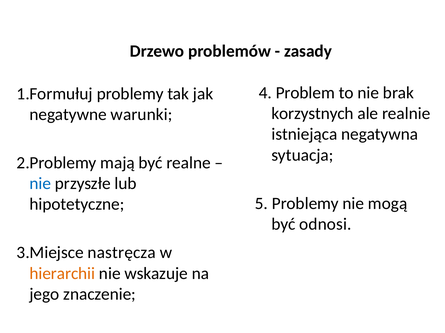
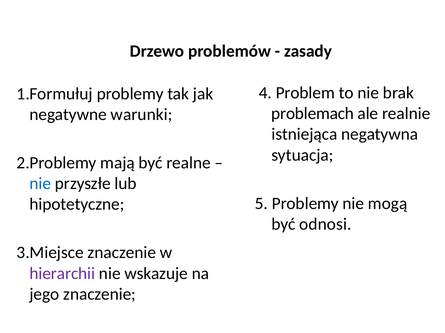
korzystnych: korzystnych -> problemach (313, 114)
nastręcza: nastręcza -> znaczenie (122, 253)
hierarchii colour: orange -> purple (62, 274)
